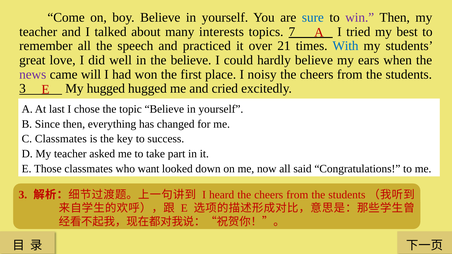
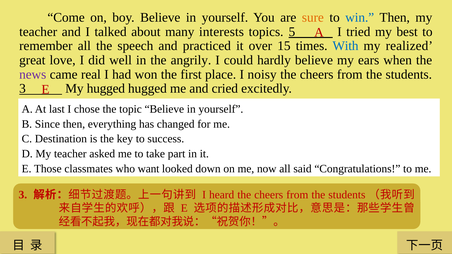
sure colour: blue -> orange (313, 17)
win colour: purple -> blue (360, 17)
7: 7 -> 5 (292, 32)
21: 21 -> 15 (284, 46)
my students: students -> realized (409, 46)
the believe: believe -> angrily (191, 60)
will: will -> real (91, 74)
C Classmates: Classmates -> Destination (61, 139)
